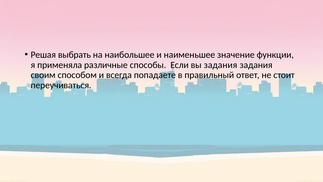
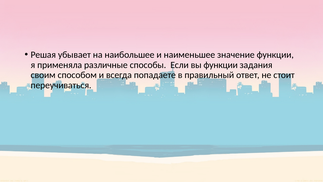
выбрать: выбрать -> убывает (74, 55)
вы задания: задания -> функции (221, 65)
